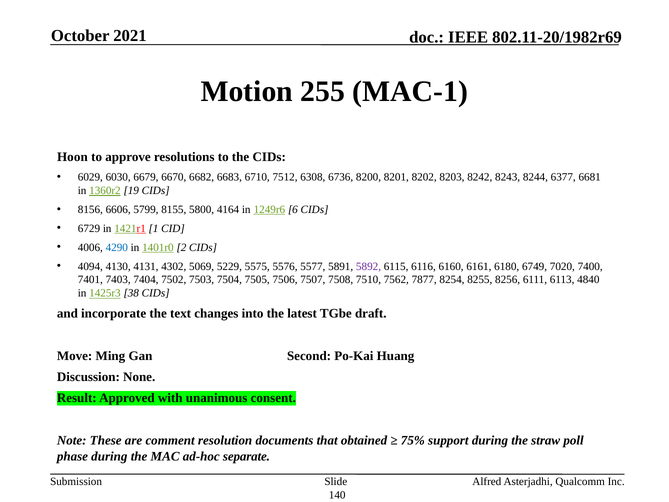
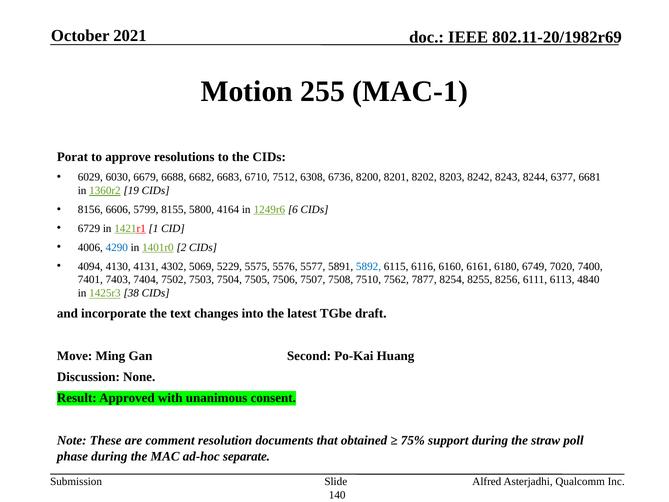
Hoon: Hoon -> Porat (72, 157)
6670: 6670 -> 6688 (174, 177)
5892 colour: purple -> blue (369, 266)
